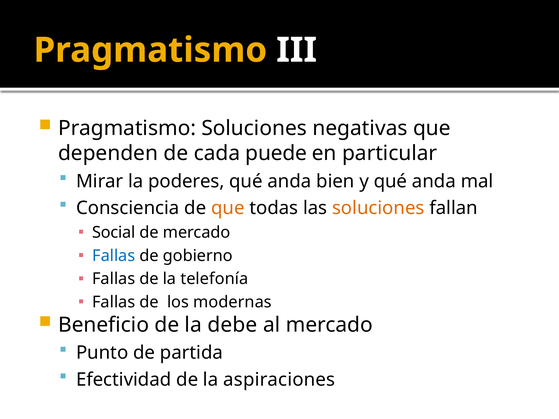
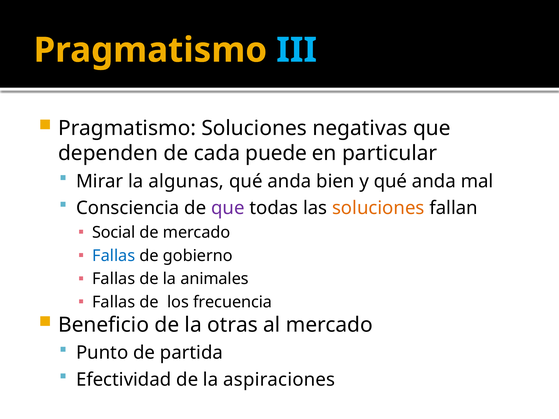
III colour: white -> light blue (297, 50)
poderes: poderes -> algunas (186, 181)
que colour: orange -> purple (228, 208)
telefonía: telefonía -> animales (214, 279)
modernas: modernas -> frecuencia (233, 302)
debe: debe -> otras (233, 325)
